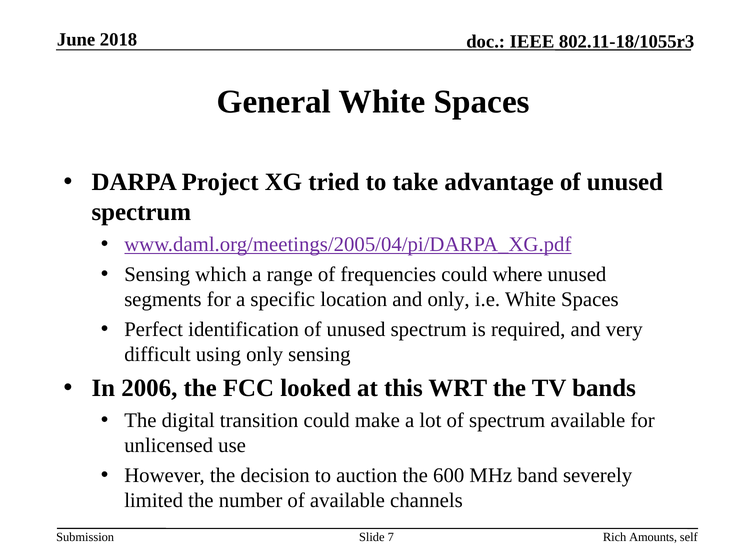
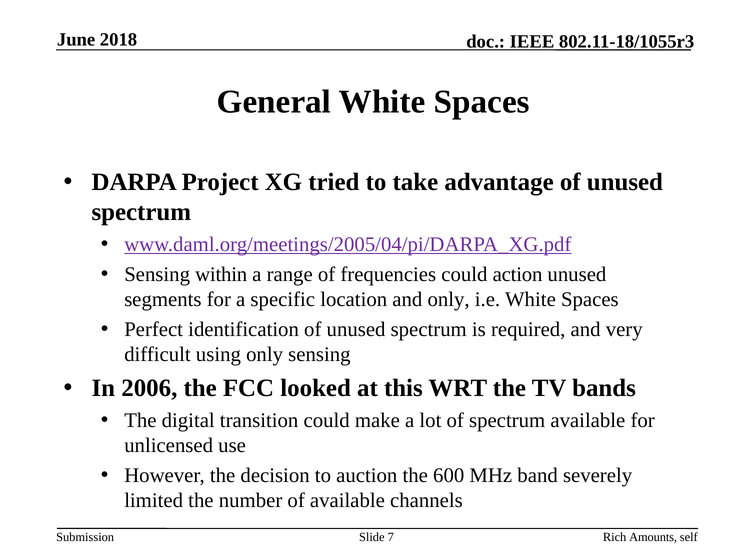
which: which -> within (221, 275)
where: where -> action (518, 275)
